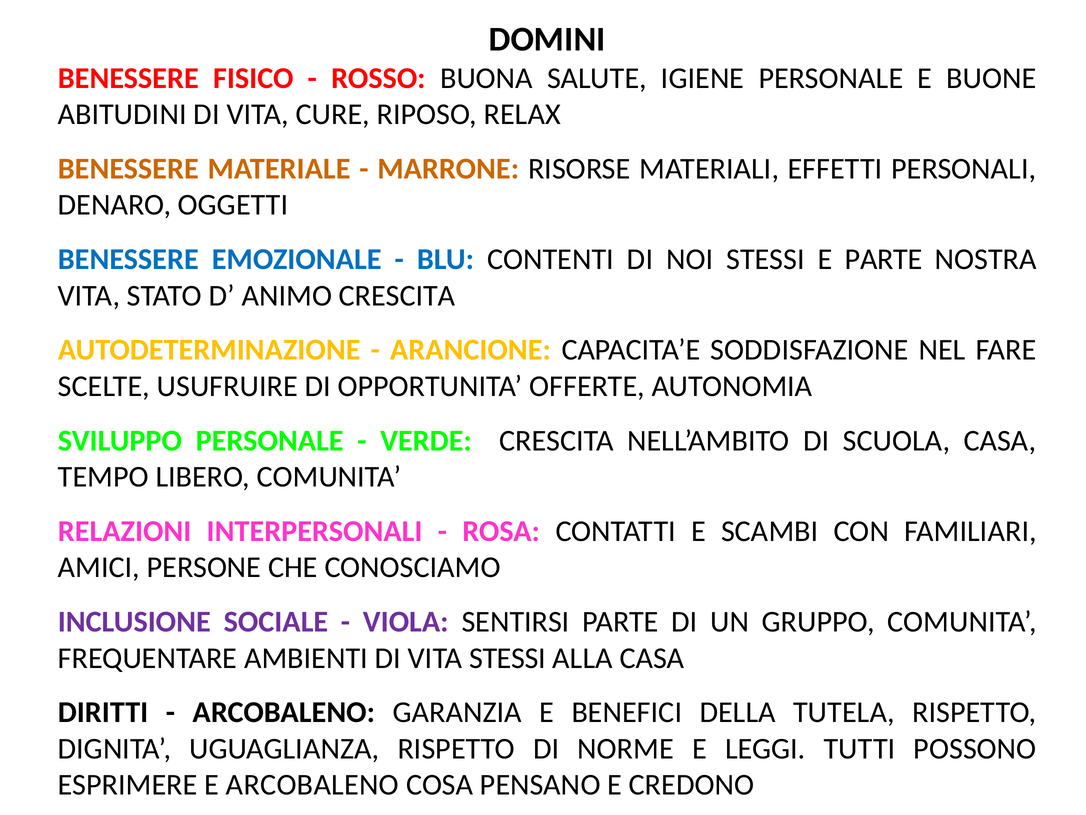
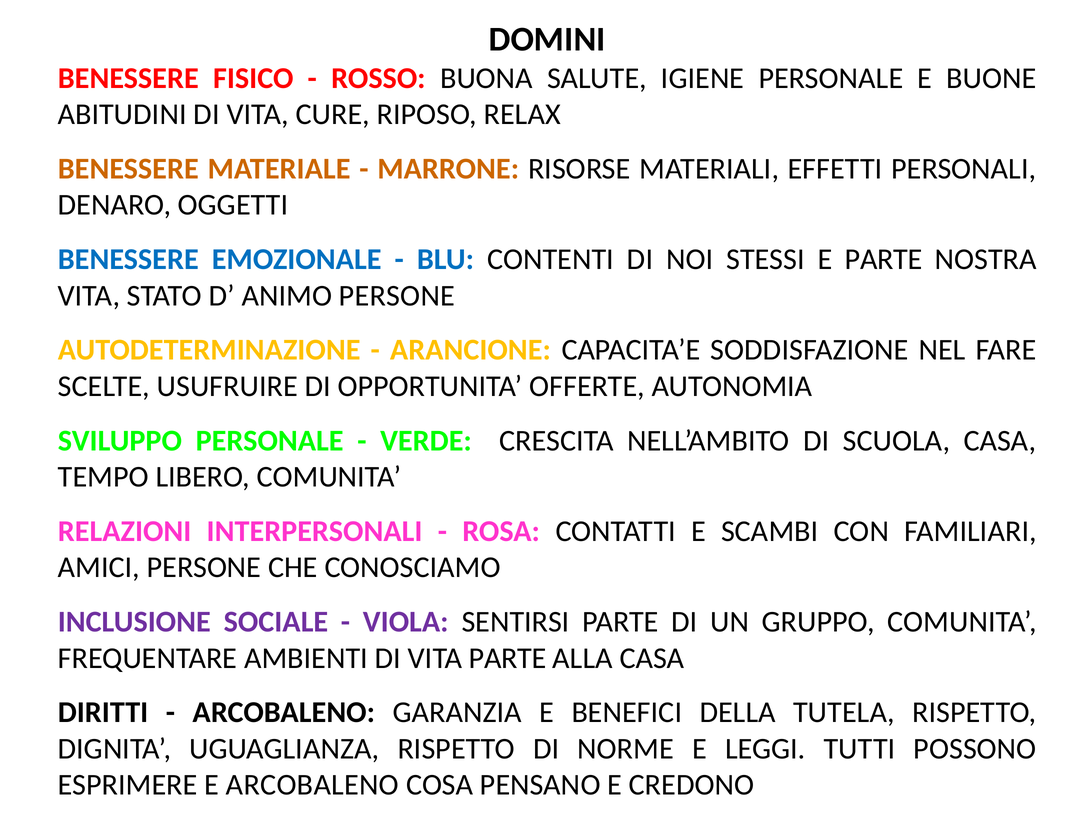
ANIMO CRESCITA: CRESCITA -> PERSONE (397, 295)
VITA STESSI: STESSI -> PARTE (508, 658)
